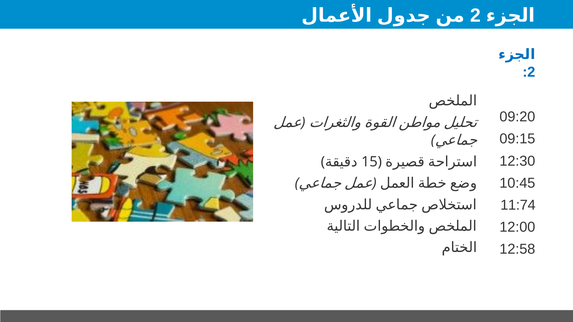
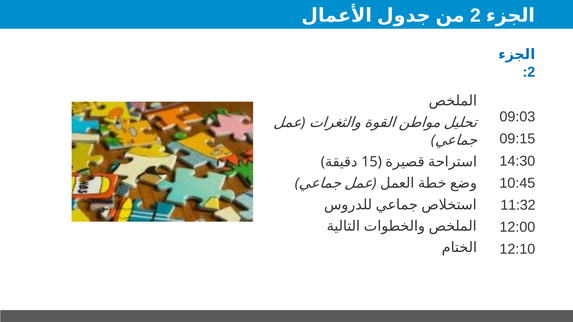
09:20: 09:20 -> 09:03 (517, 117)
12:30: 12:30 -> 14:30 (517, 161)
11:74: 11:74 -> 11:32 (518, 205)
12:58: 12:58 -> 12:10 (517, 249)
